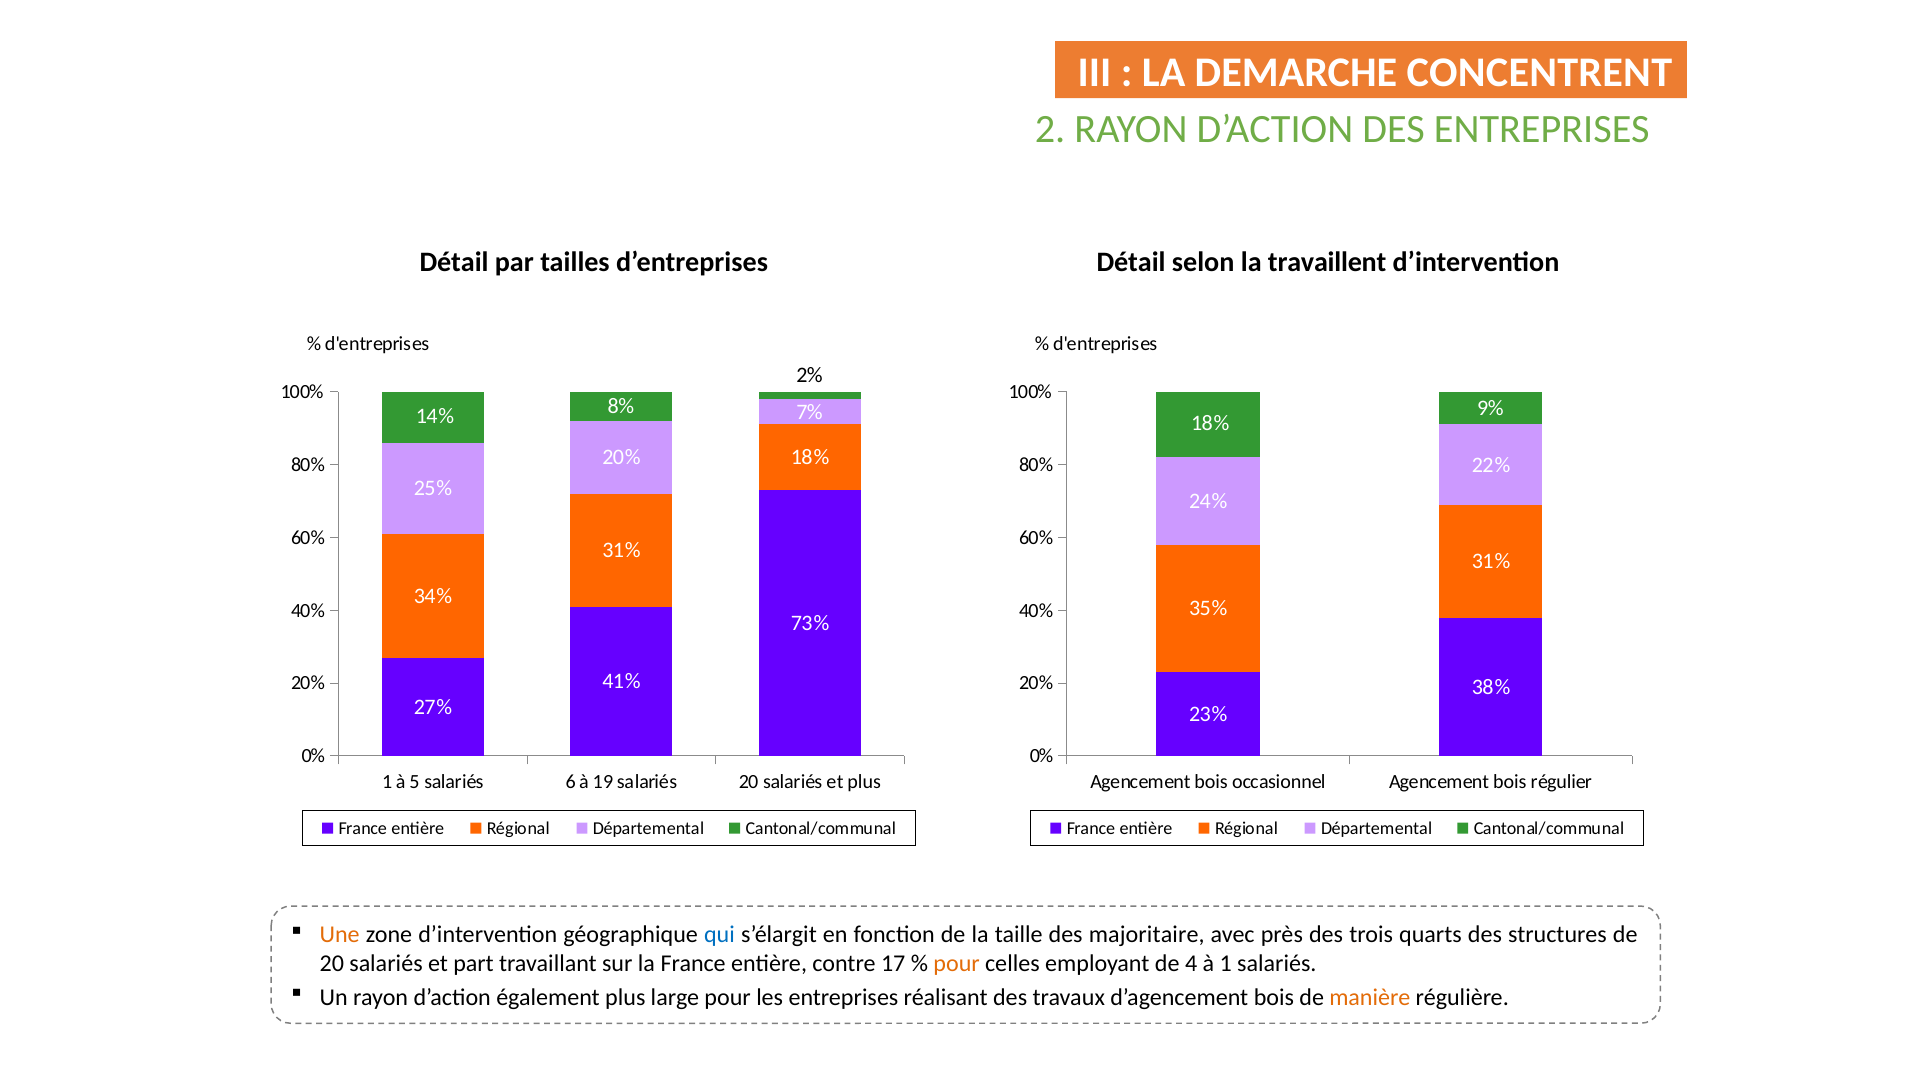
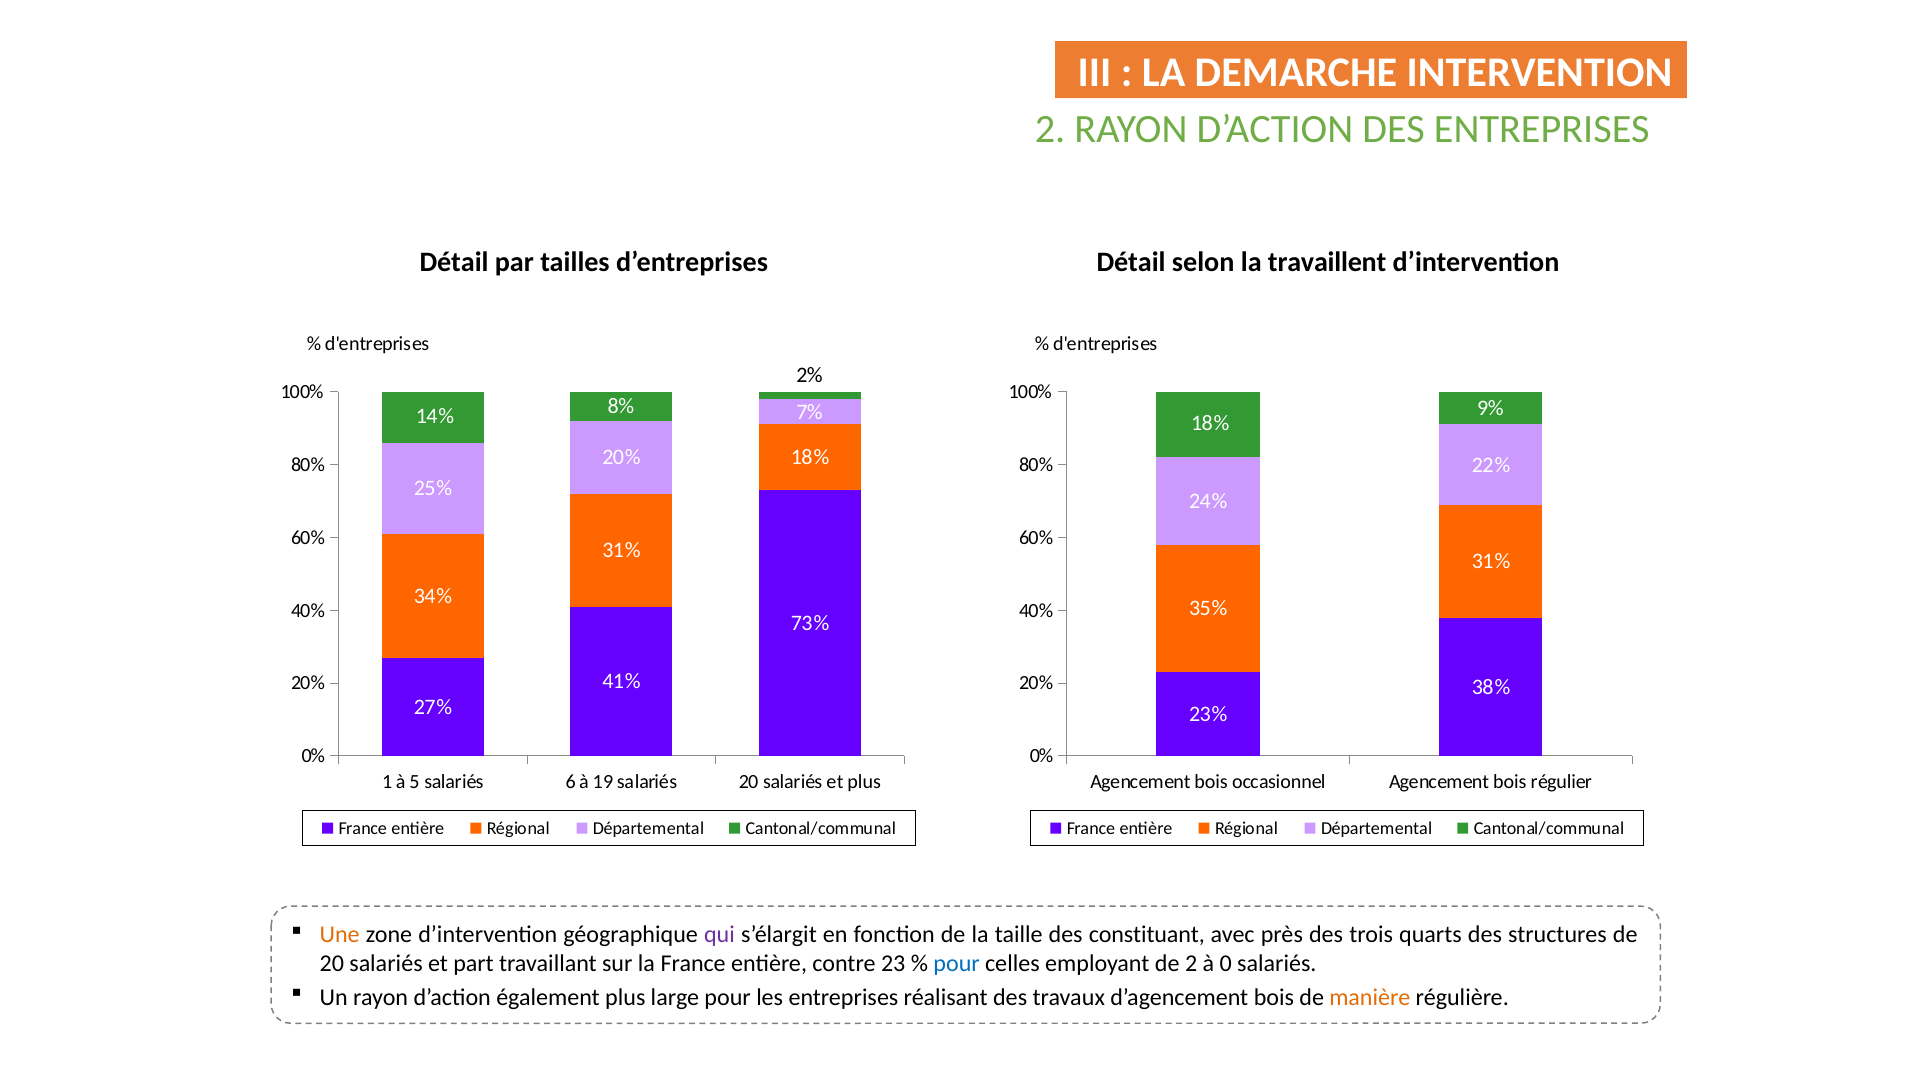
CONCENTRENT: CONCENTRENT -> INTERVENTION (1540, 73)
qui colour: blue -> purple (719, 935)
majoritaire: majoritaire -> constituant (1147, 935)
17: 17 -> 23 (893, 964)
pour colour: orange -> blue (957, 964)
de 4: 4 -> 2 (1191, 964)
à 1: 1 -> 0 (1226, 964)
